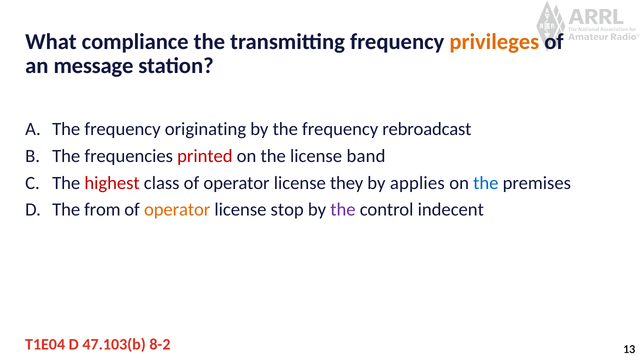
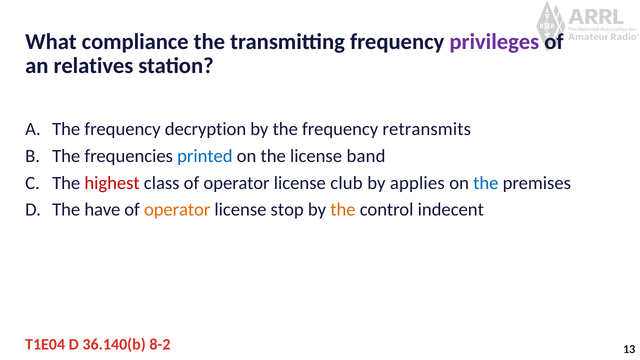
privileges colour: orange -> purple (494, 42)
message: message -> relatives (93, 66)
originating: originating -> decryption (206, 129)
rebroadcast: rebroadcast -> retransmits (427, 129)
printed colour: red -> blue (205, 156)
they: they -> club (346, 183)
from: from -> have (102, 210)
the colour: purple -> orange (343, 210)
47.103(b: 47.103(b -> 36.140(b (114, 345)
